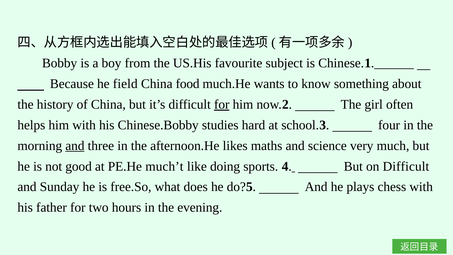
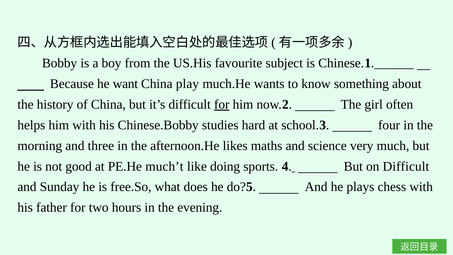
field: field -> want (125, 84)
food: food -> play (187, 84)
and underline: present -> none (75, 146)
